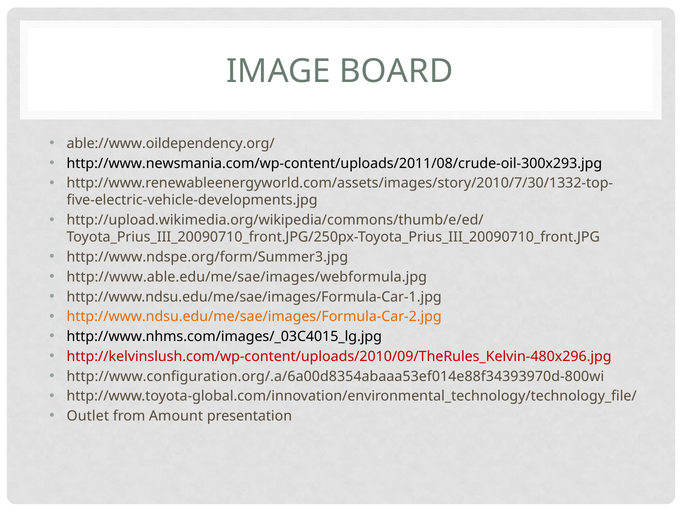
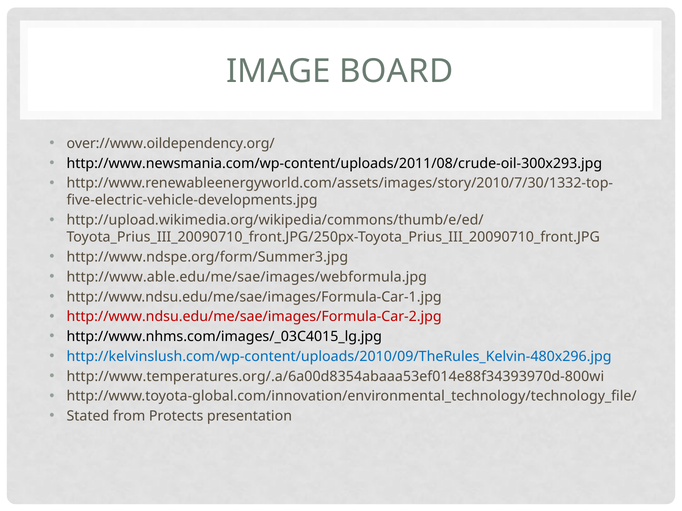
able://www.oildependency.org/: able://www.oildependency.org/ -> over://www.oildependency.org/ (171, 144)
http://www.ndsu.edu/me/sae/images/Formula-Car-2.jpg colour: orange -> red (254, 317)
http://kelvinslush.com/wp-content/uploads/2010/09/TheRules_Kelvin-480x296.jpg colour: red -> blue (339, 357)
http://www.configuration.org/.a/6a00d8354abaaa53ef014e88f34393970d-800wi: http://www.configuration.org/.a/6a00d8354abaaa53ef014e88f34393970d-800wi -> http://www.temperatures.org/.a/6a00d8354abaaa53ef014e88f34393970d-800wi (335, 377)
Outlet: Outlet -> Stated (88, 416)
Amount: Amount -> Protects (176, 416)
